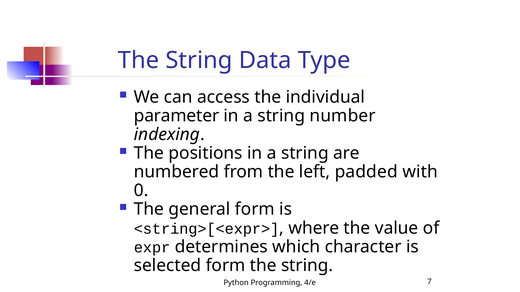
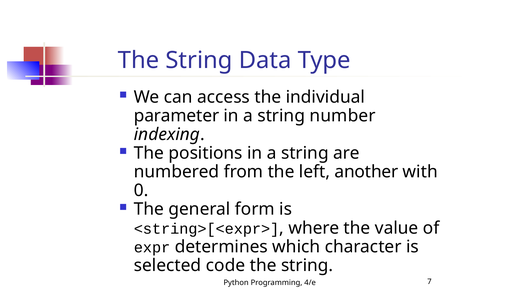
padded: padded -> another (366, 172)
selected form: form -> code (225, 266)
